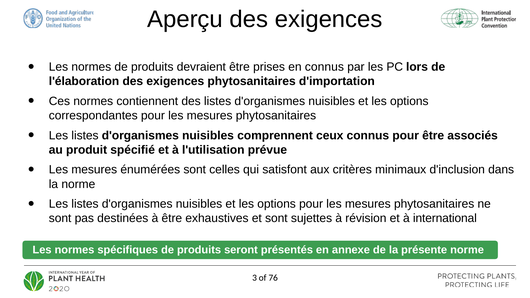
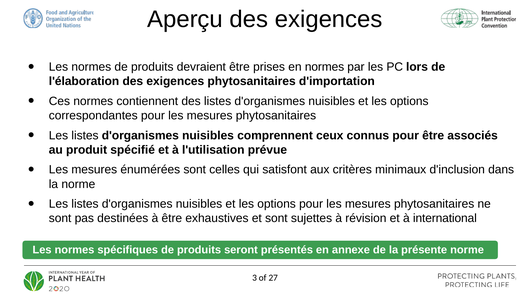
en connus: connus -> normes (324, 67)
76: 76 -> 27 (273, 278)
